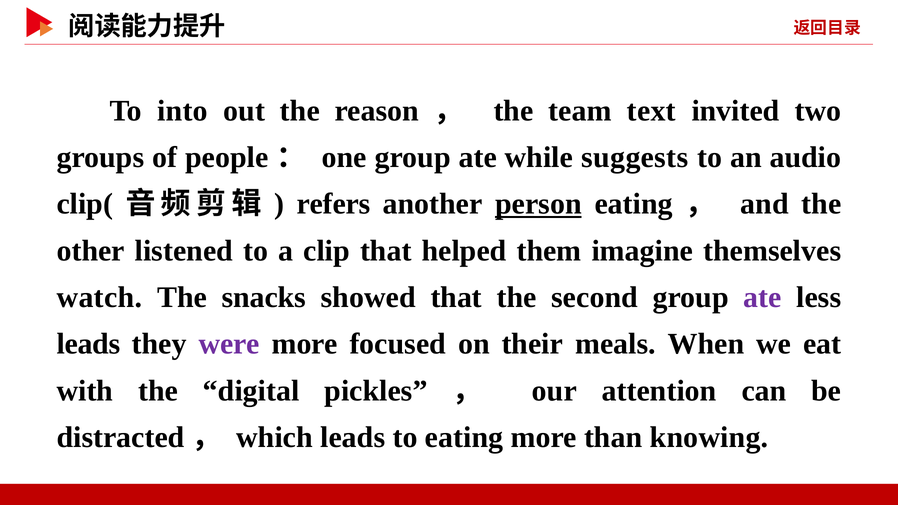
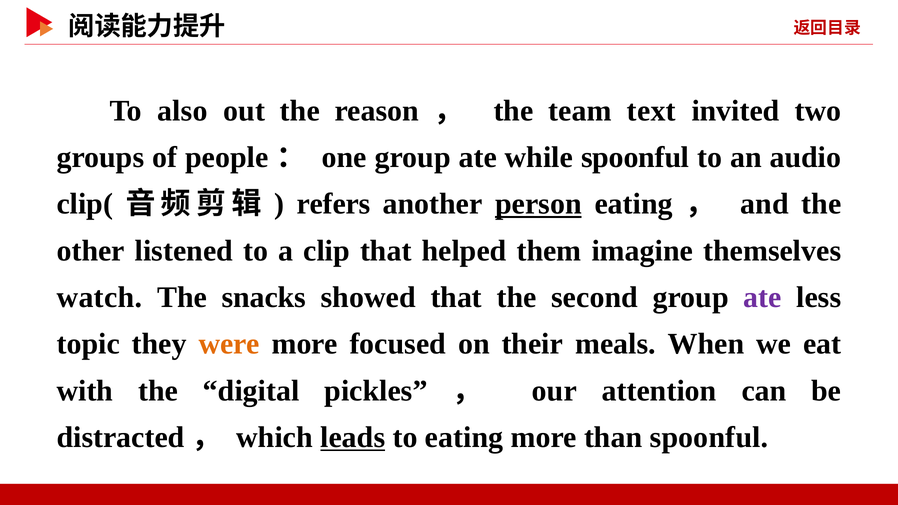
into: into -> also (182, 111)
while suggests: suggests -> spoonful (635, 157)
leads: leads -> topic (88, 344)
were colour: purple -> orange (229, 344)
leads underline: none -> present (353, 438)
than knowing: knowing -> spoonful (709, 438)
